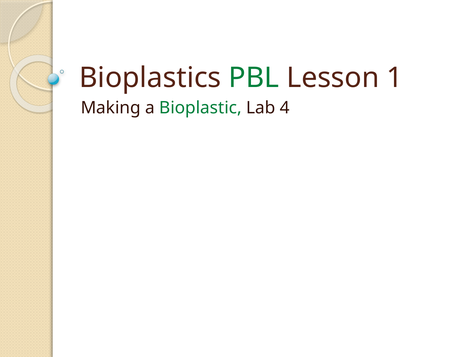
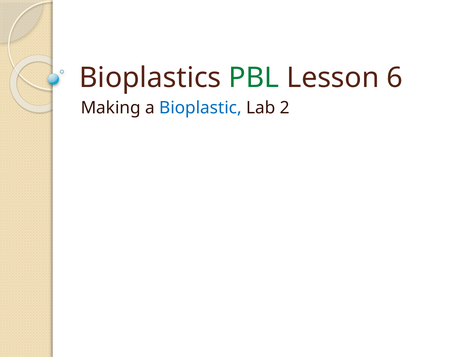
1: 1 -> 6 (395, 78)
Bioplastic colour: green -> blue (200, 108)
4: 4 -> 2 (285, 108)
